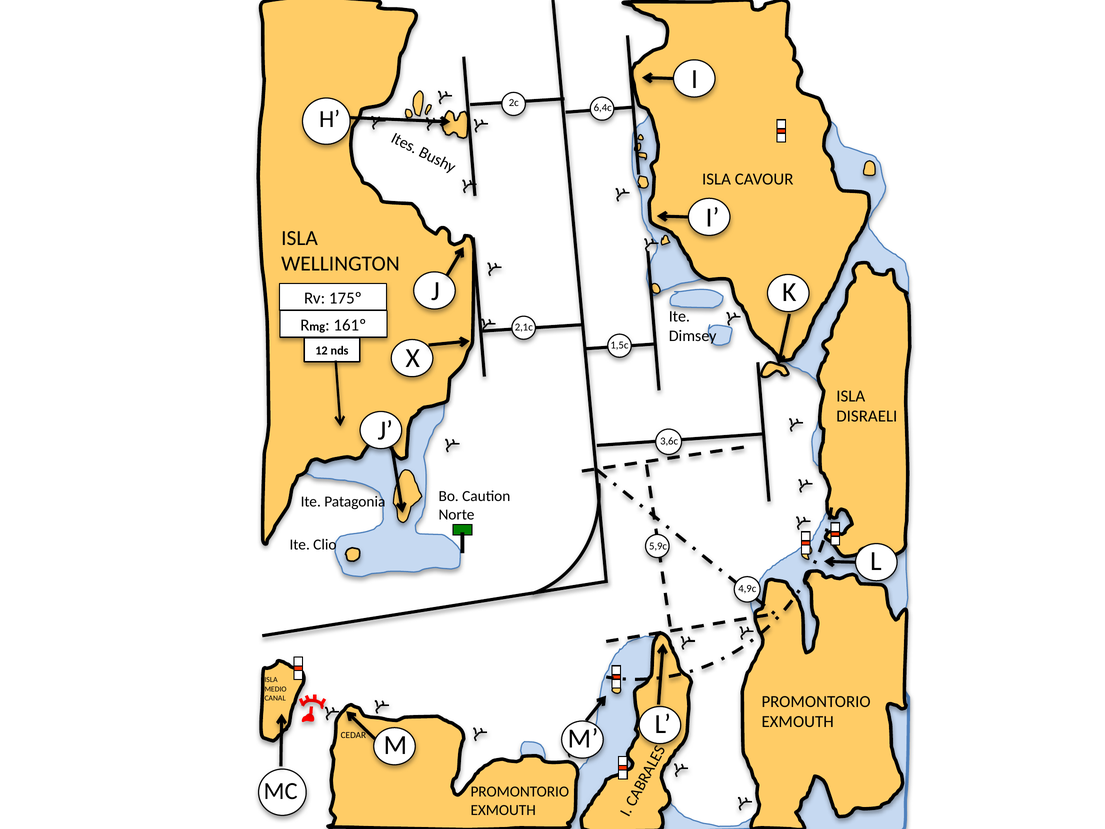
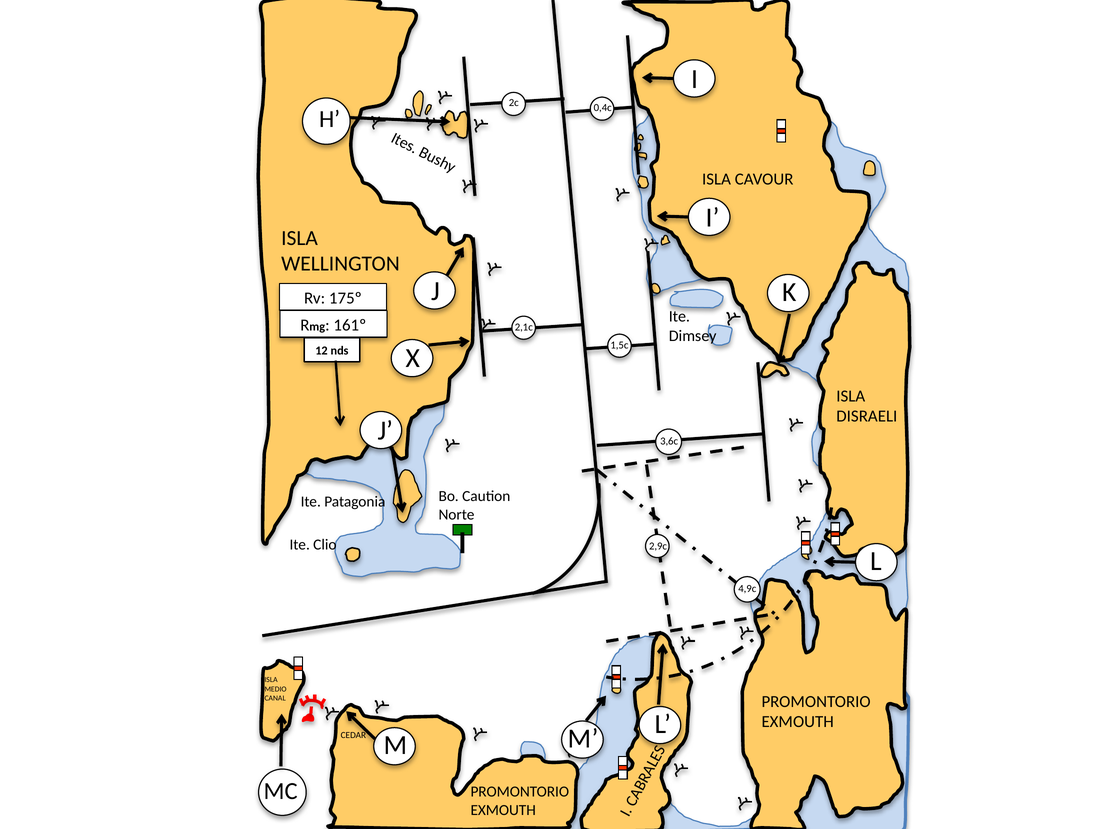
6,4c: 6,4c -> 0,4c (603, 108)
5,9c: 5,9c -> 2,9c (658, 546)
